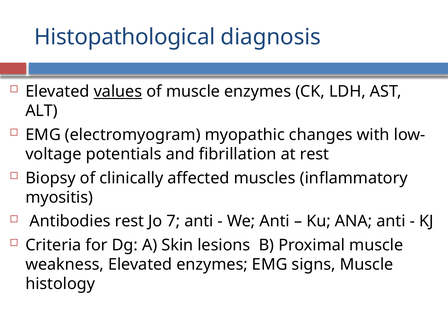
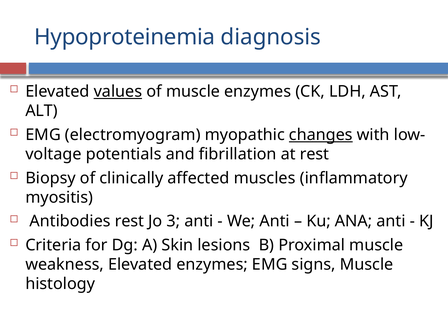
Histopathological: Histopathological -> Hypoproteinemia (125, 37)
changes underline: none -> present (321, 135)
7: 7 -> 3 (173, 221)
